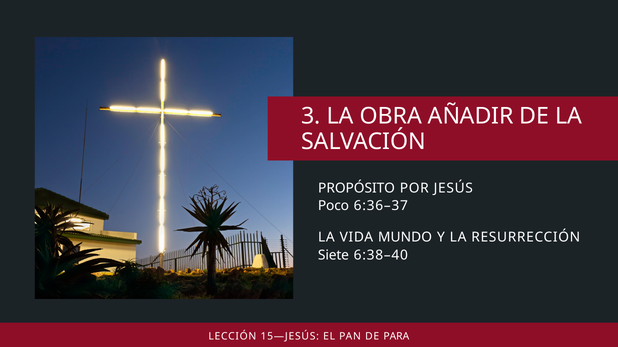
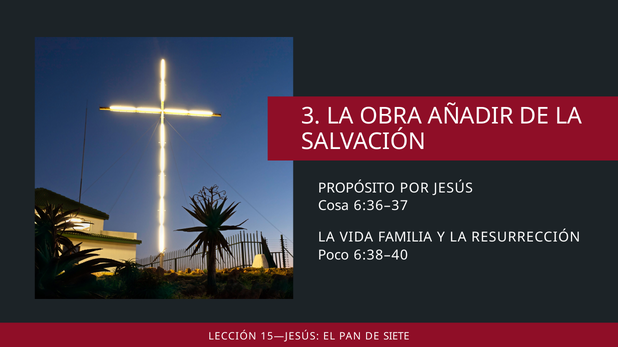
Poco: Poco -> Cosa (333, 206)
MUNDO: MUNDO -> FAMILIA (405, 238)
Siete: Siete -> Poco (333, 256)
PARA: PARA -> SIETE (396, 337)
